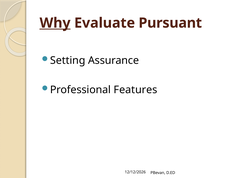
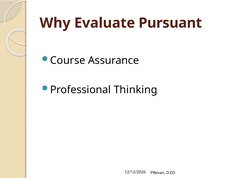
Why underline: present -> none (55, 23)
Setting: Setting -> Course (68, 60)
Features: Features -> Thinking (136, 90)
